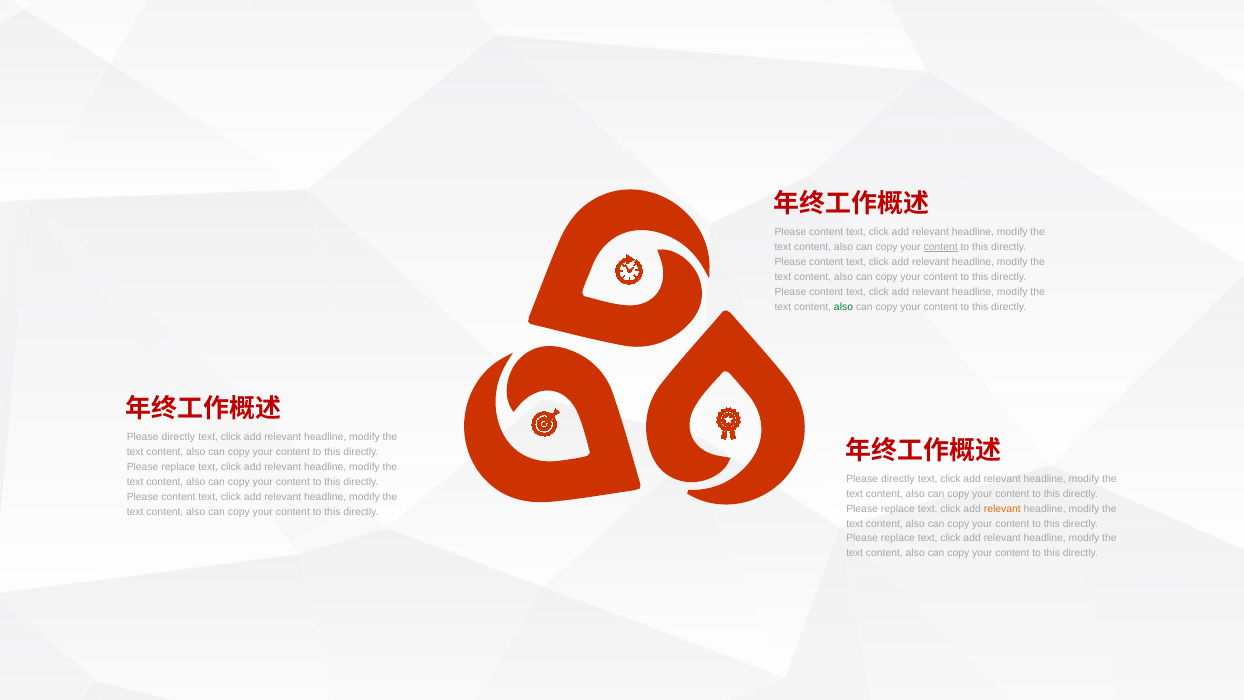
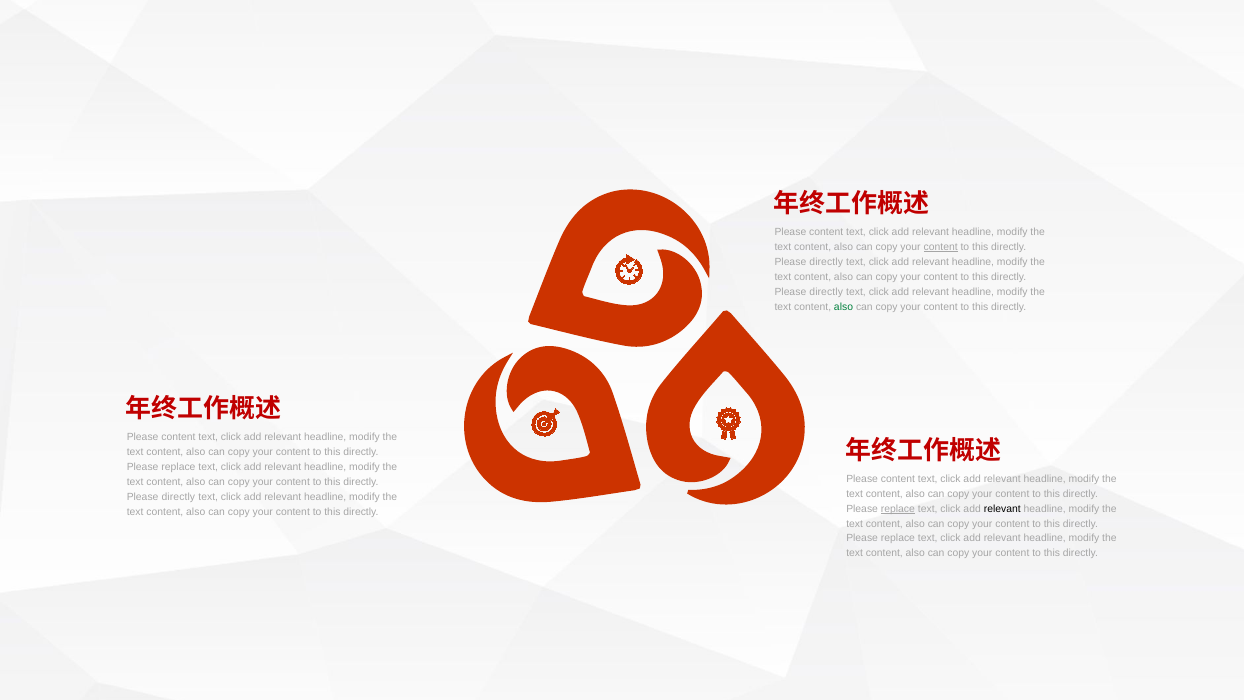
content: content -> directly (826, 262)
content: content -> directly (826, 292)
directly: directly -> content (178, 437)
directly: directly -> content (898, 479)
content: content -> directly (178, 497)
replace underline: none -> present (898, 509)
relevant colour: orange -> black (1002, 509)
